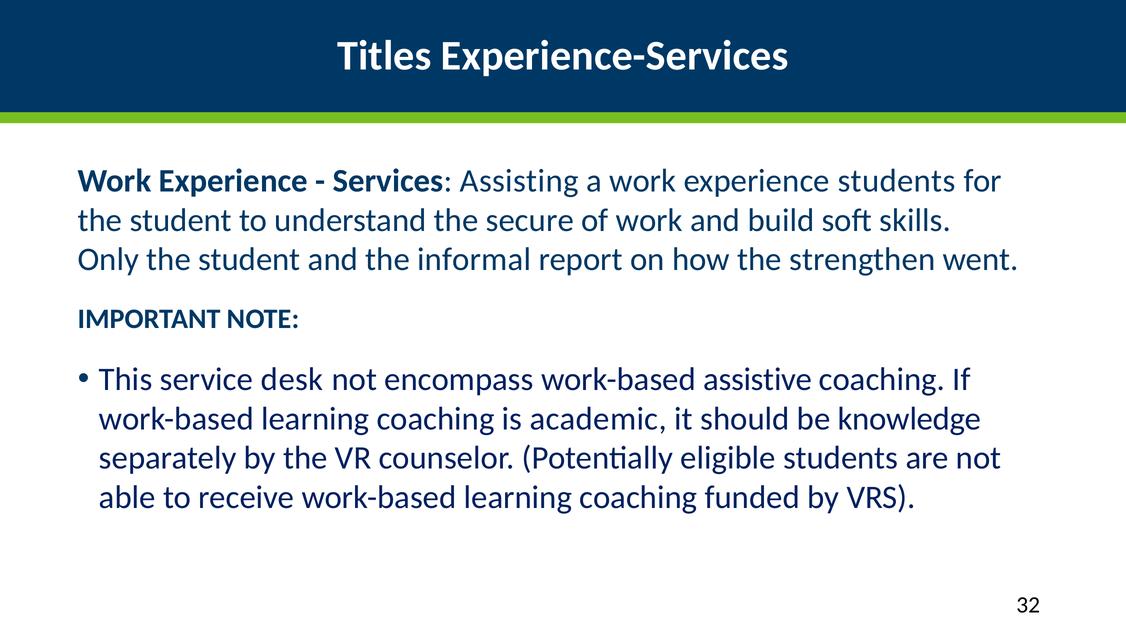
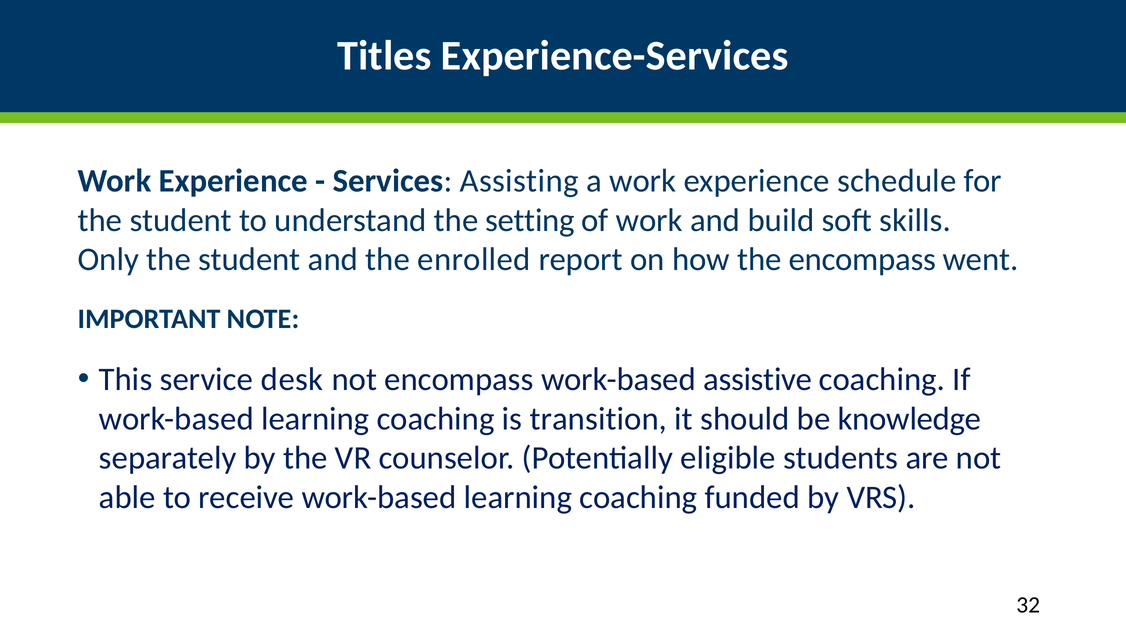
experience students: students -> schedule (897, 181)
secure: secure -> setting (530, 220)
informal: informal -> enrolled (474, 260)
the strengthen: strengthen -> encompass (862, 260)
academic: academic -> transition (598, 419)
